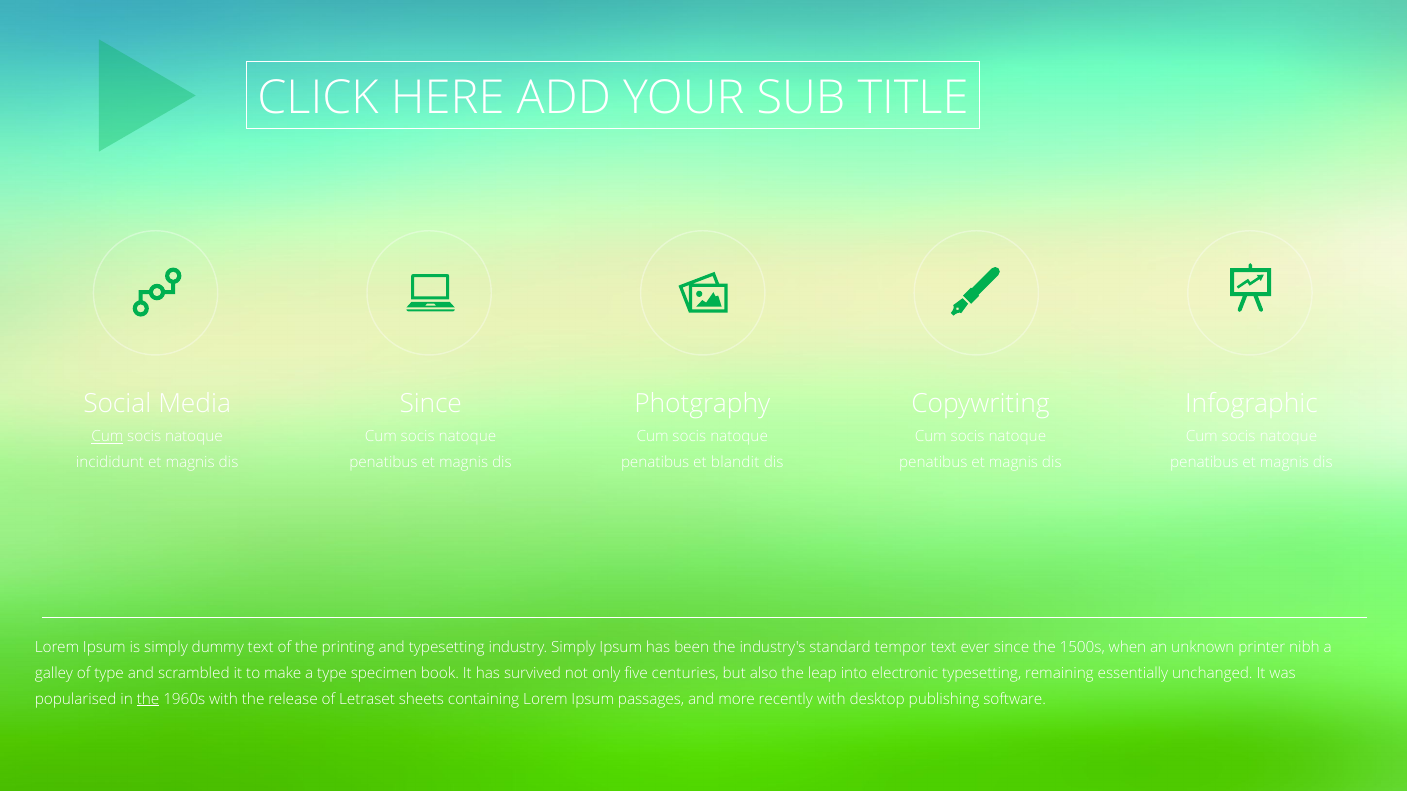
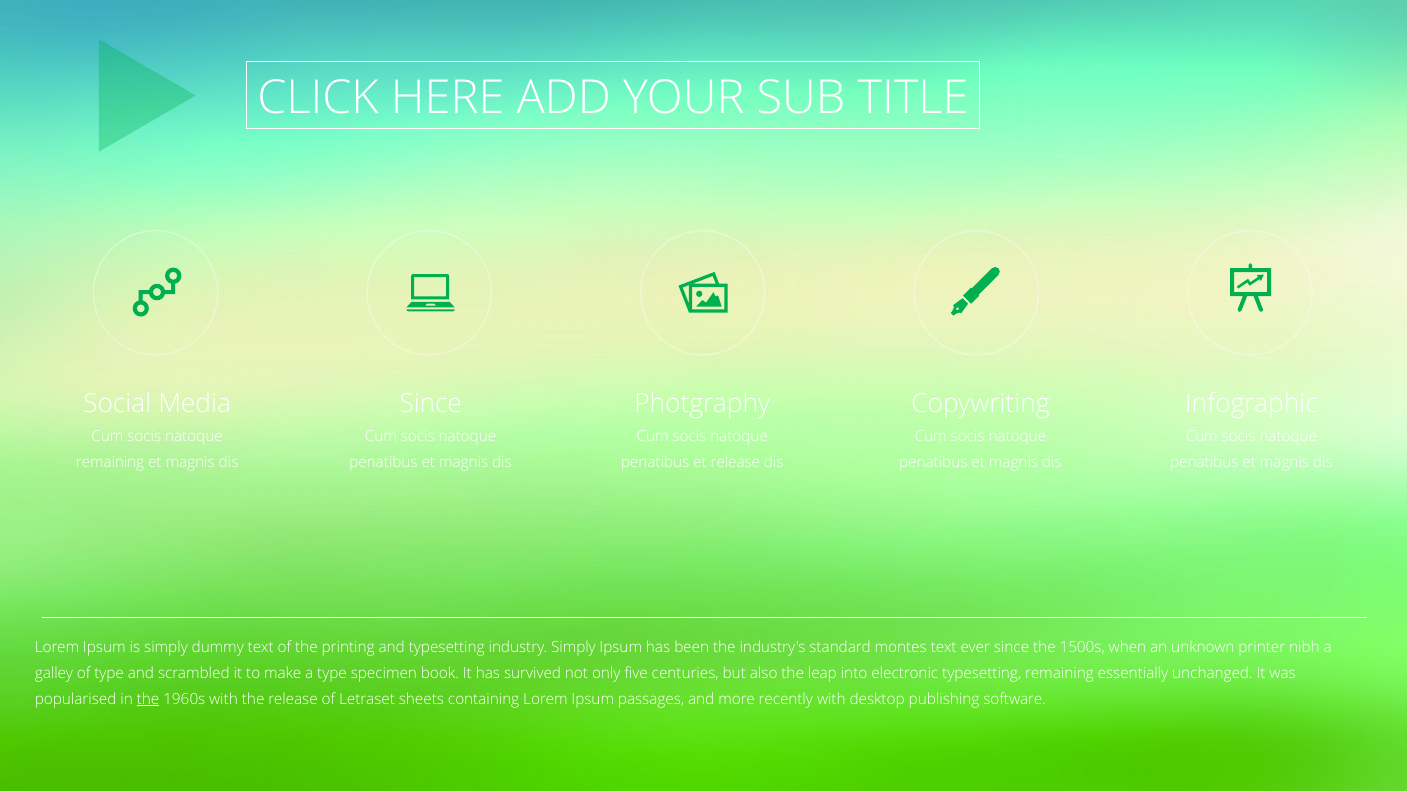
Cum underline: present -> none (107, 437)
incididunt: incididunt -> remaining (110, 462)
et blandit: blandit -> release (735, 462)
tempor: tempor -> montes (901, 648)
